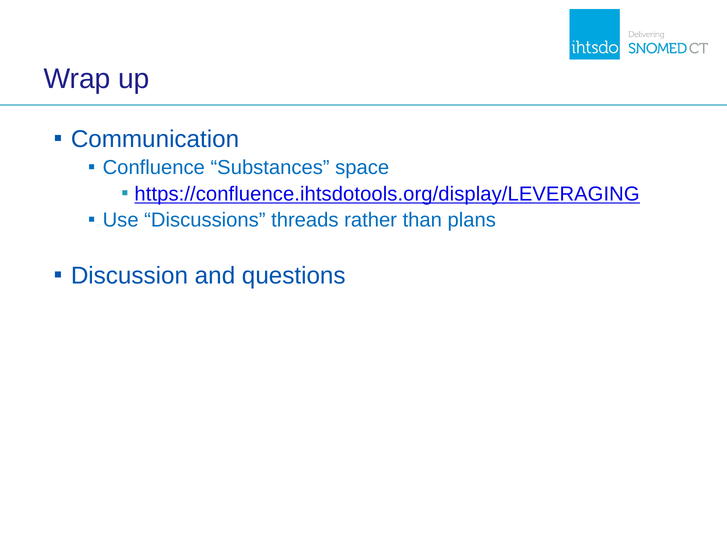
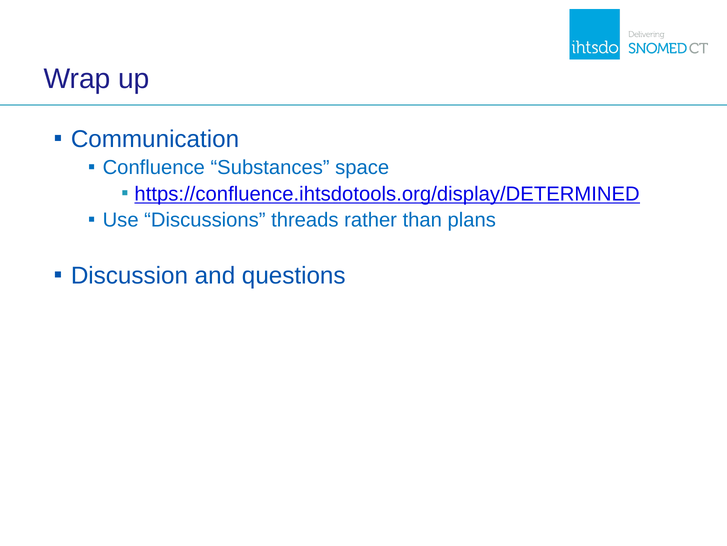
https://confluence.ihtsdotools.org/display/LEVERAGING: https://confluence.ihtsdotools.org/display/LEVERAGING -> https://confluence.ihtsdotools.org/display/DETERMINED (387, 194)
